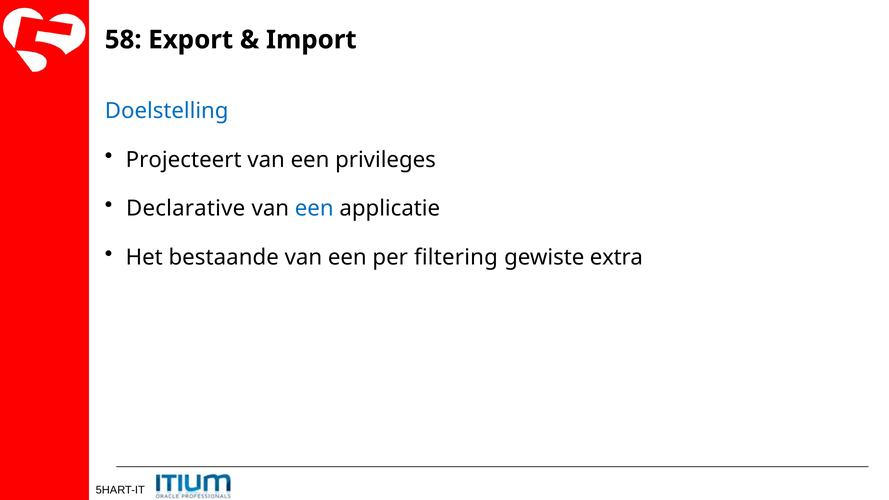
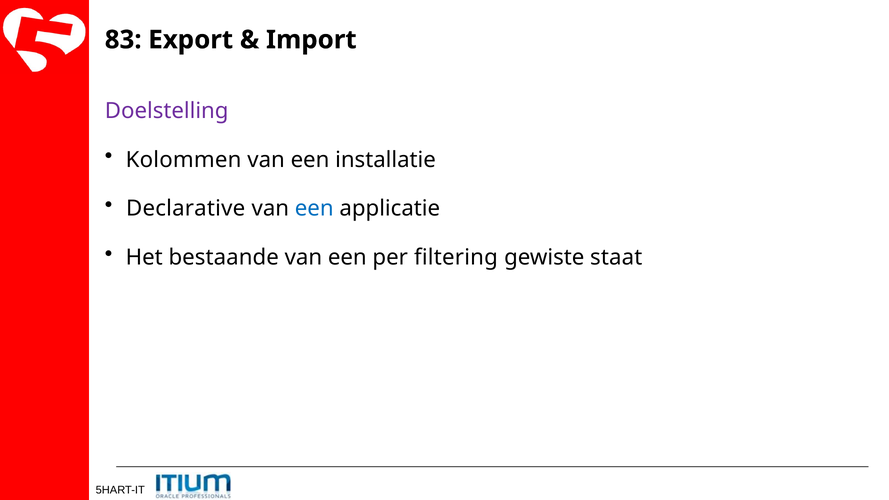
58: 58 -> 83 (123, 40)
Doelstelling colour: blue -> purple (167, 111)
Projecteert: Projecteert -> Kolommen (184, 160)
privileges: privileges -> installatie (386, 160)
extra: extra -> staat (616, 258)
